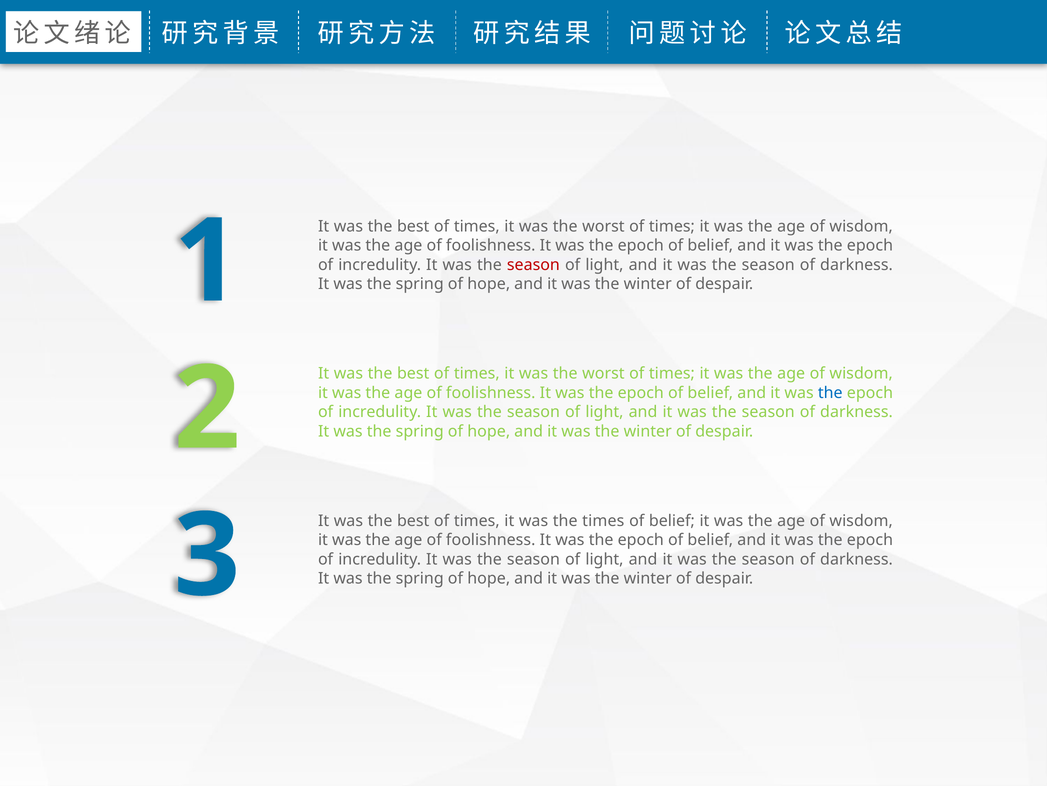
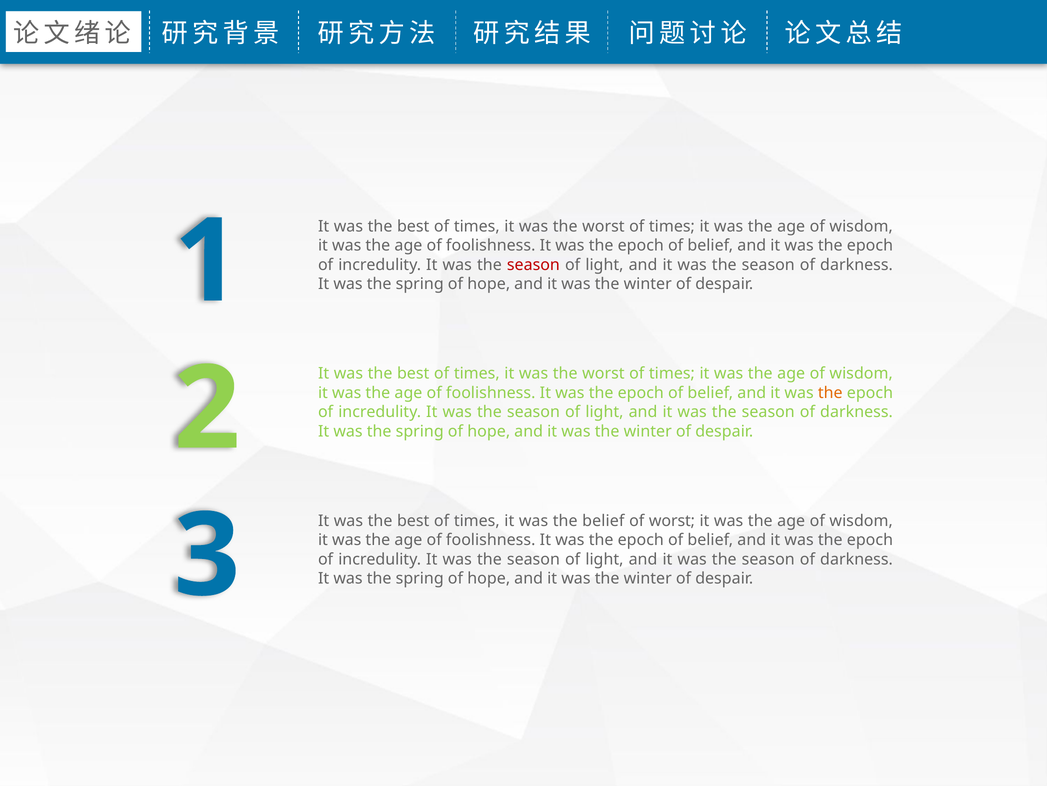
the colour: blue -> orange (830, 392)
the times: times -> belief (603, 520)
belief: belief -> worst (672, 520)
